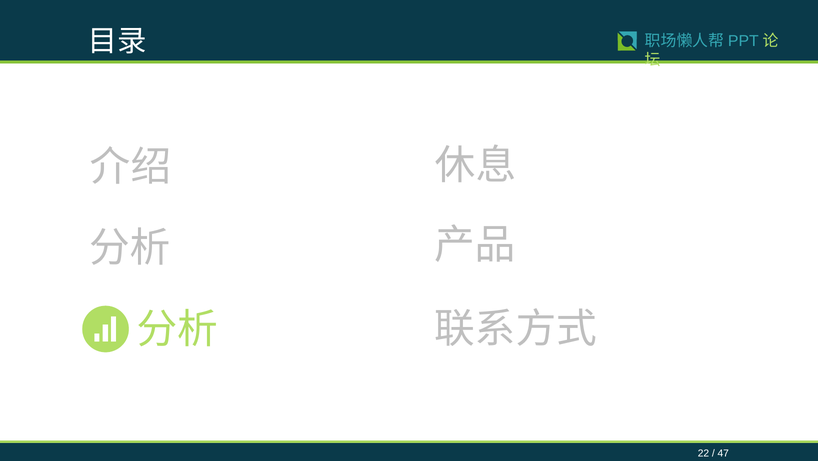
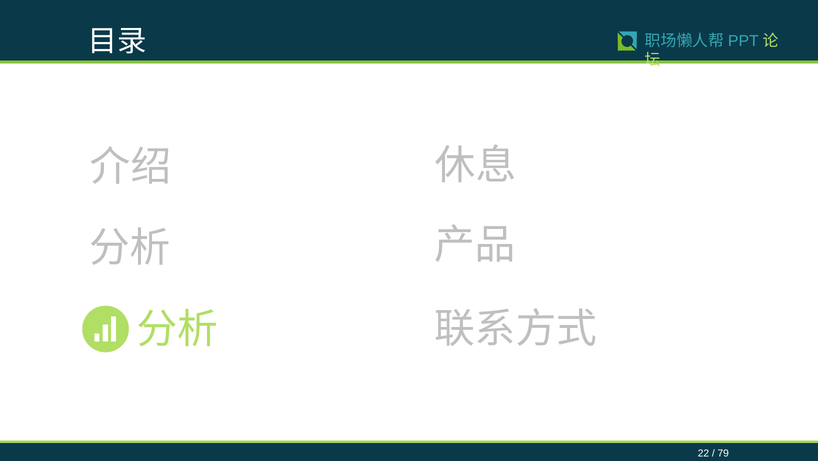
47: 47 -> 79 (723, 454)
